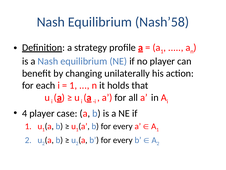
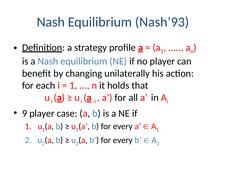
Nash’58: Nash’58 -> Nash’93 (162, 22)
4: 4 -> 9 (25, 113)
